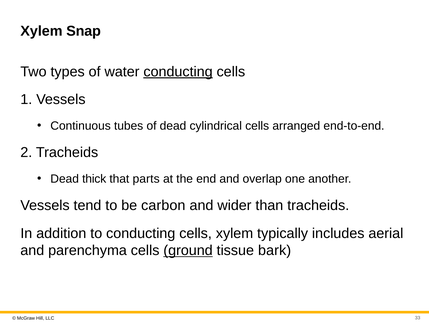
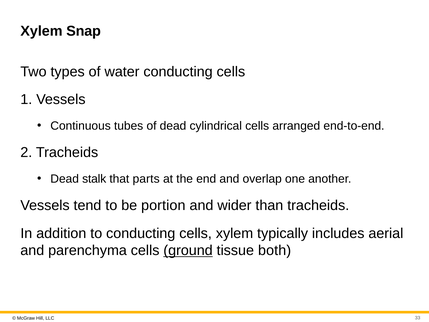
conducting underline: present -> none (178, 72)
thick: thick -> stalk (94, 179)
carbon: carbon -> portion (163, 205)
bark: bark -> both (275, 250)
